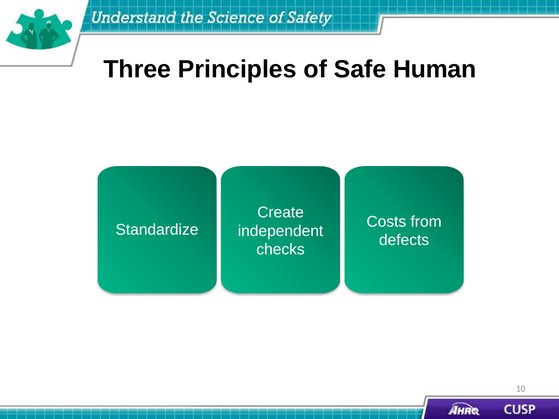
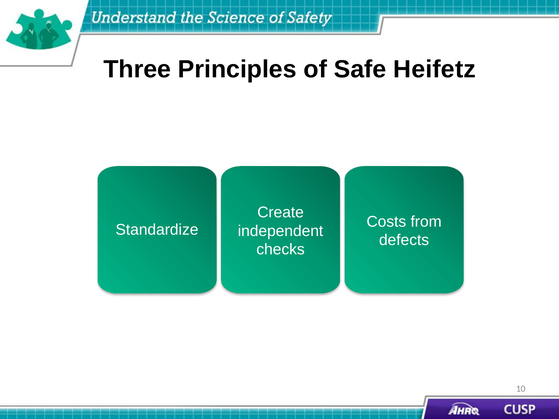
Human: Human -> Heifetz (435, 69)
